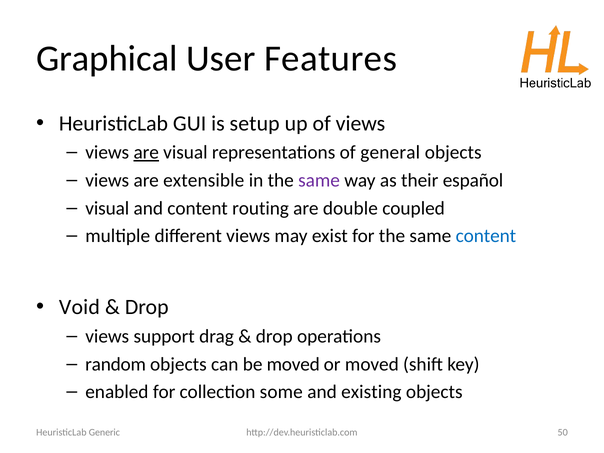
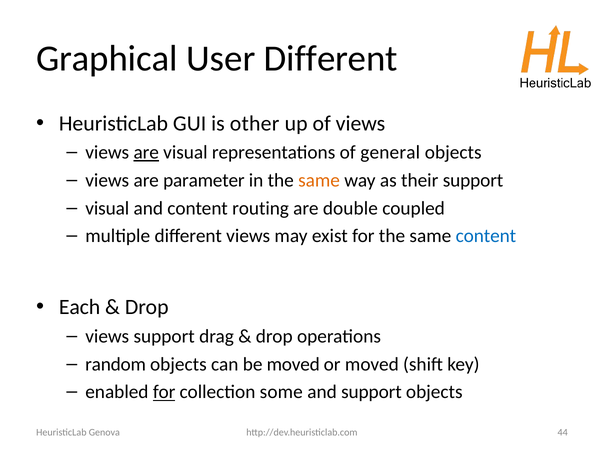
User Features: Features -> Different (331, 58)
setup: setup -> other (255, 123)
extensible: extensible -> parameter (204, 180)
same colour: purple -> orange (319, 180)
their español: español -> support (473, 180)
Void: Void -> Each (80, 307)
for underline: none -> present (164, 392)
and existing: existing -> support (371, 392)
50: 50 -> 44 (563, 433)
Generic: Generic -> Genova (104, 433)
